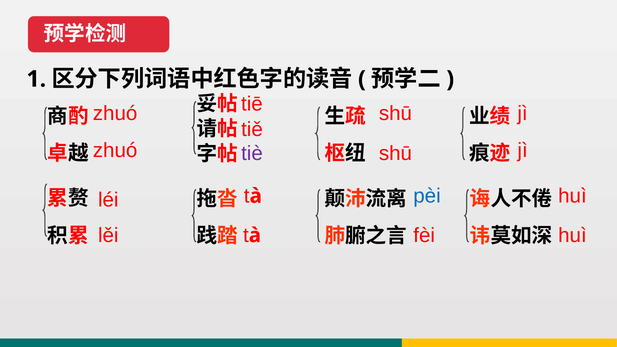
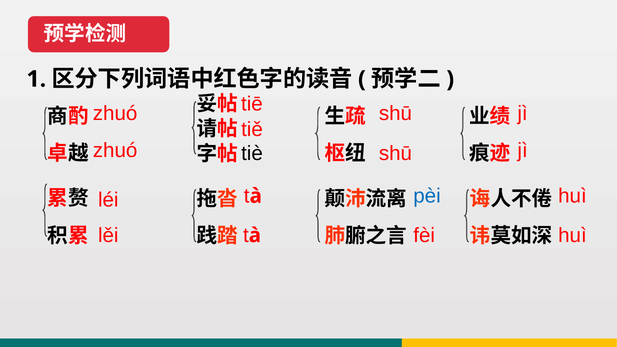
tiè colour: purple -> black (252, 154)
